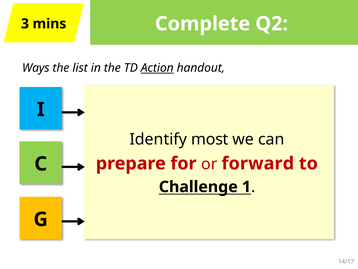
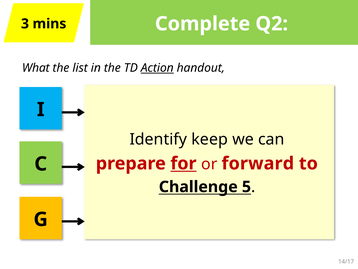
Ways: Ways -> What (36, 68)
most: most -> keep (210, 139)
for underline: none -> present (183, 163)
1: 1 -> 5 (246, 187)
